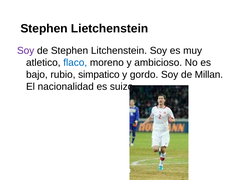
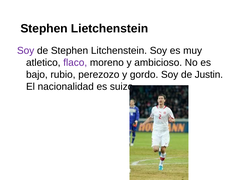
flaco colour: blue -> purple (75, 63)
simpatico: simpatico -> perezozo (99, 75)
Millan: Millan -> Justin (209, 75)
